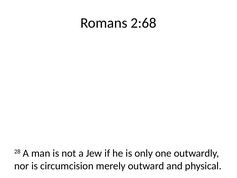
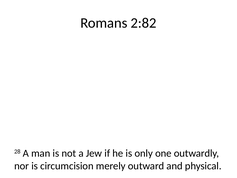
2:68: 2:68 -> 2:82 (144, 23)
